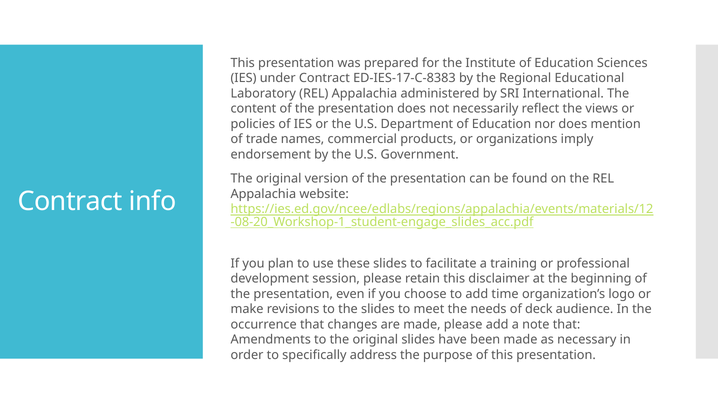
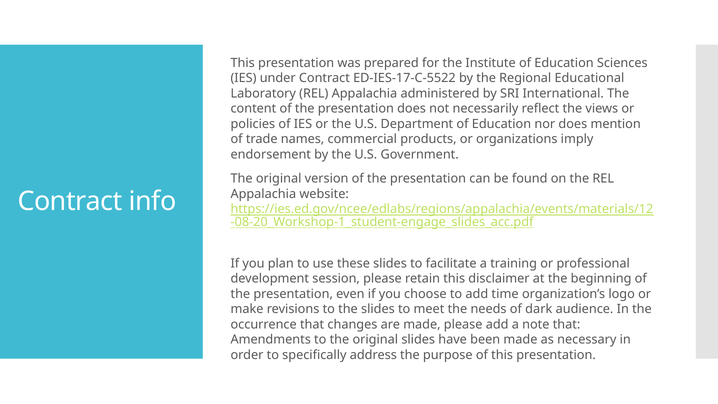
ED-IES-17-C-8383: ED-IES-17-C-8383 -> ED-IES-17-C-5522 (404, 78)
deck: deck -> dark (539, 309)
